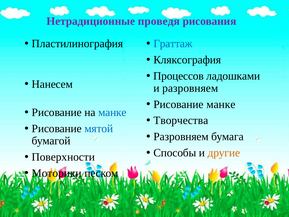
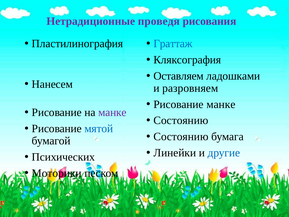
Процессов: Процессов -> Оставляем (179, 76)
манке colour: blue -> purple (112, 112)
Творчества: Творчества -> Состоянию (181, 120)
Разровняем: Разровняем -> Состоянию (181, 137)
Способы: Способы -> Линейки (175, 153)
другие colour: orange -> blue (224, 153)
Поверхности: Поверхности -> Психических (63, 157)
